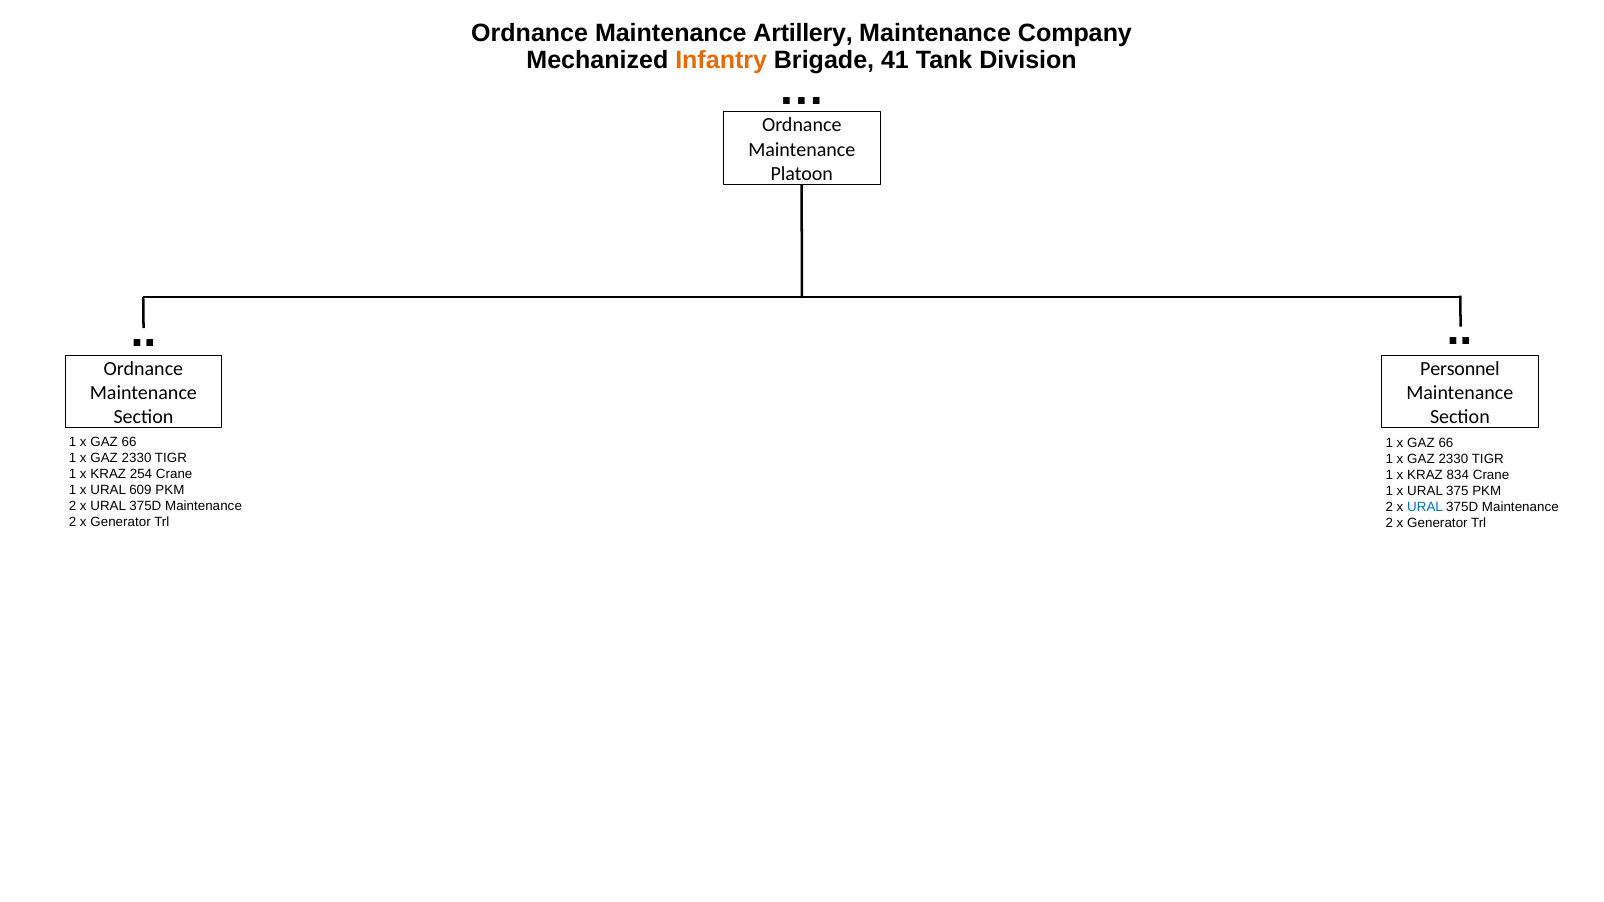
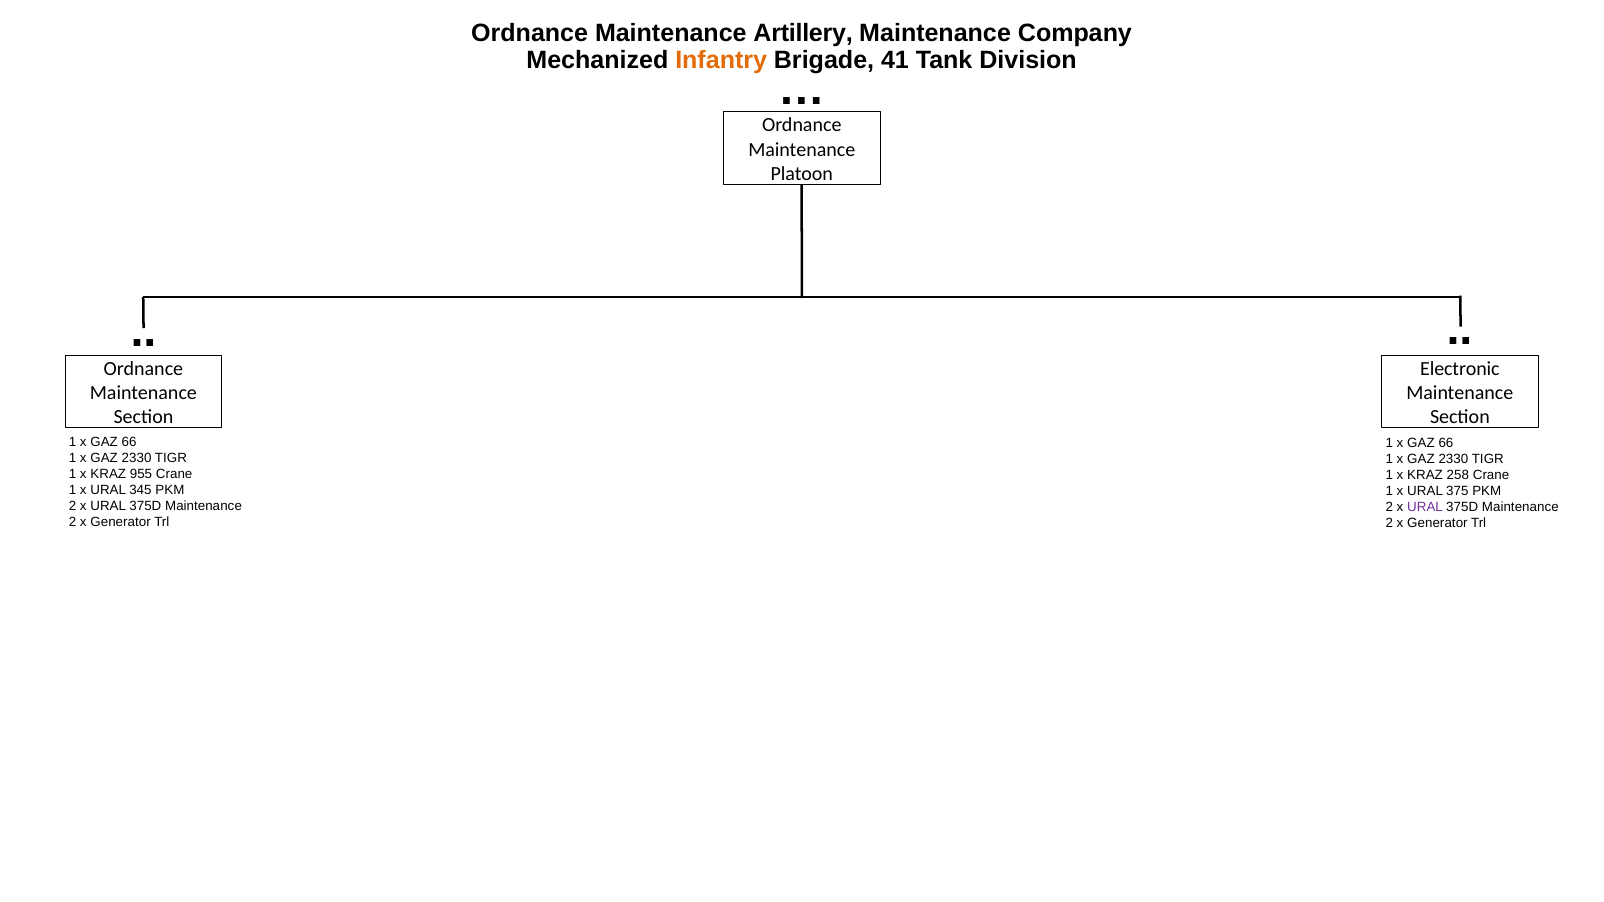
Personnel: Personnel -> Electronic (1460, 369)
254: 254 -> 955 (141, 474)
834: 834 -> 258 (1458, 475)
609: 609 -> 345 (140, 490)
URAL colour: blue -> purple (1425, 507)
